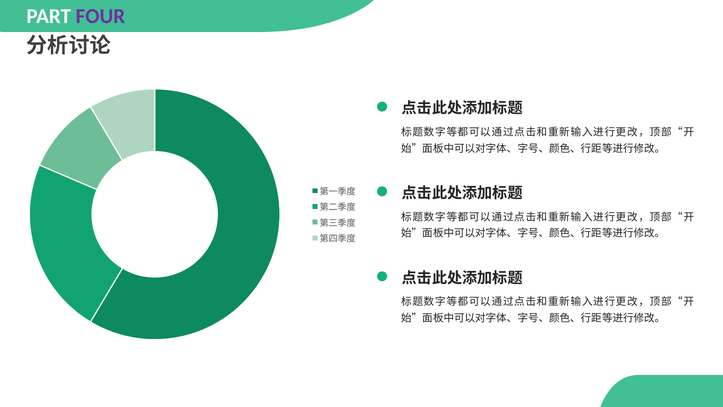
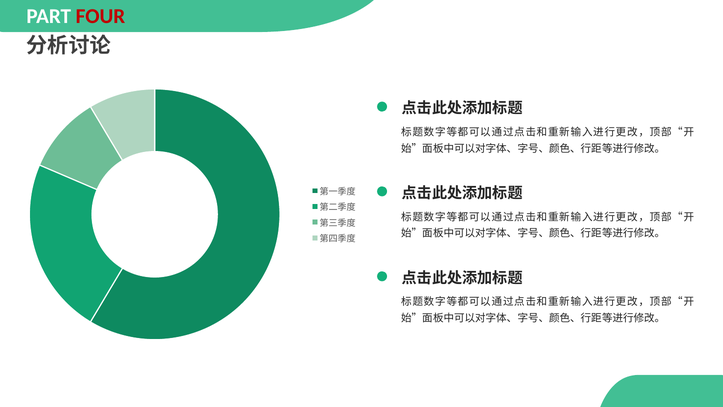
FOUR colour: purple -> red (100, 16)
